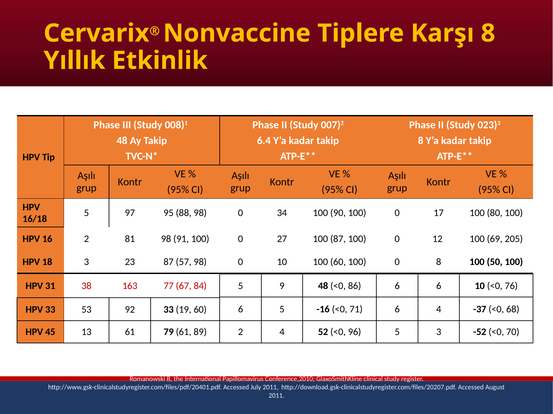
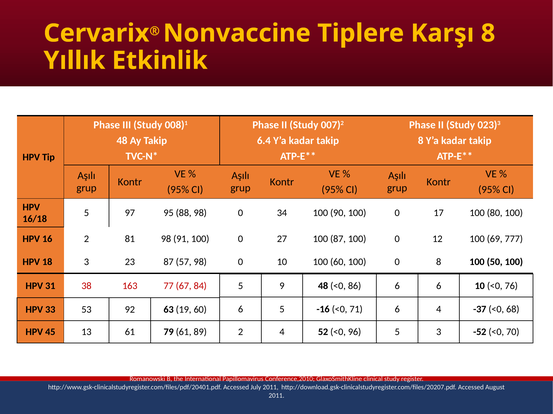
205: 205 -> 777 (514, 239)
92 33: 33 -> 63 (169, 310)
